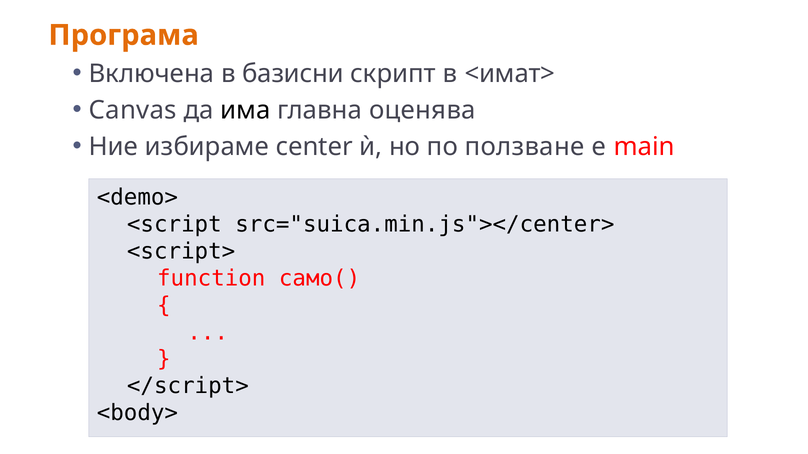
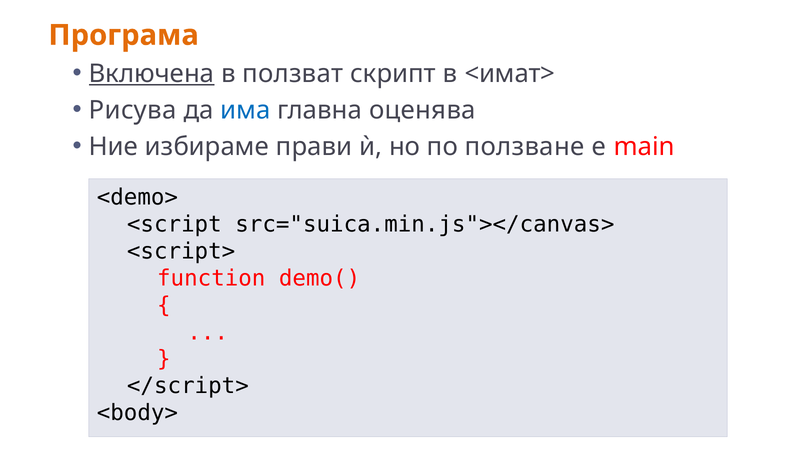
Включена underline: none -> present (152, 74)
базисни: базисни -> ползват (293, 74)
Canvas: Canvas -> Рисува (133, 110)
има colour: black -> blue (245, 110)
center: center -> прави (314, 147)
src="suica.min.js"></center>: src="suica.min.js"></center> -> src="suica.min.js"></canvas> (425, 225)
само(: само( -> demo( (320, 279)
